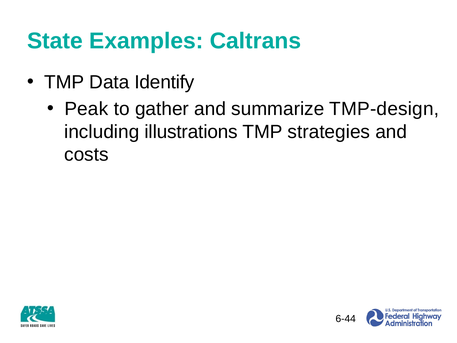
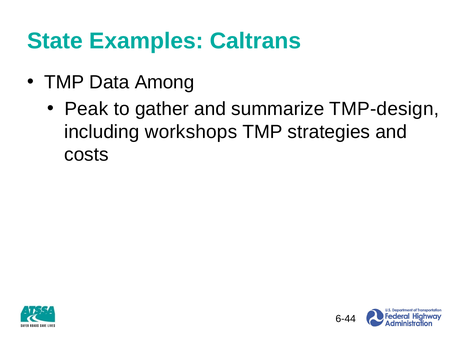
Identify: Identify -> Among (165, 82)
illustrations: illustrations -> workshops (191, 132)
